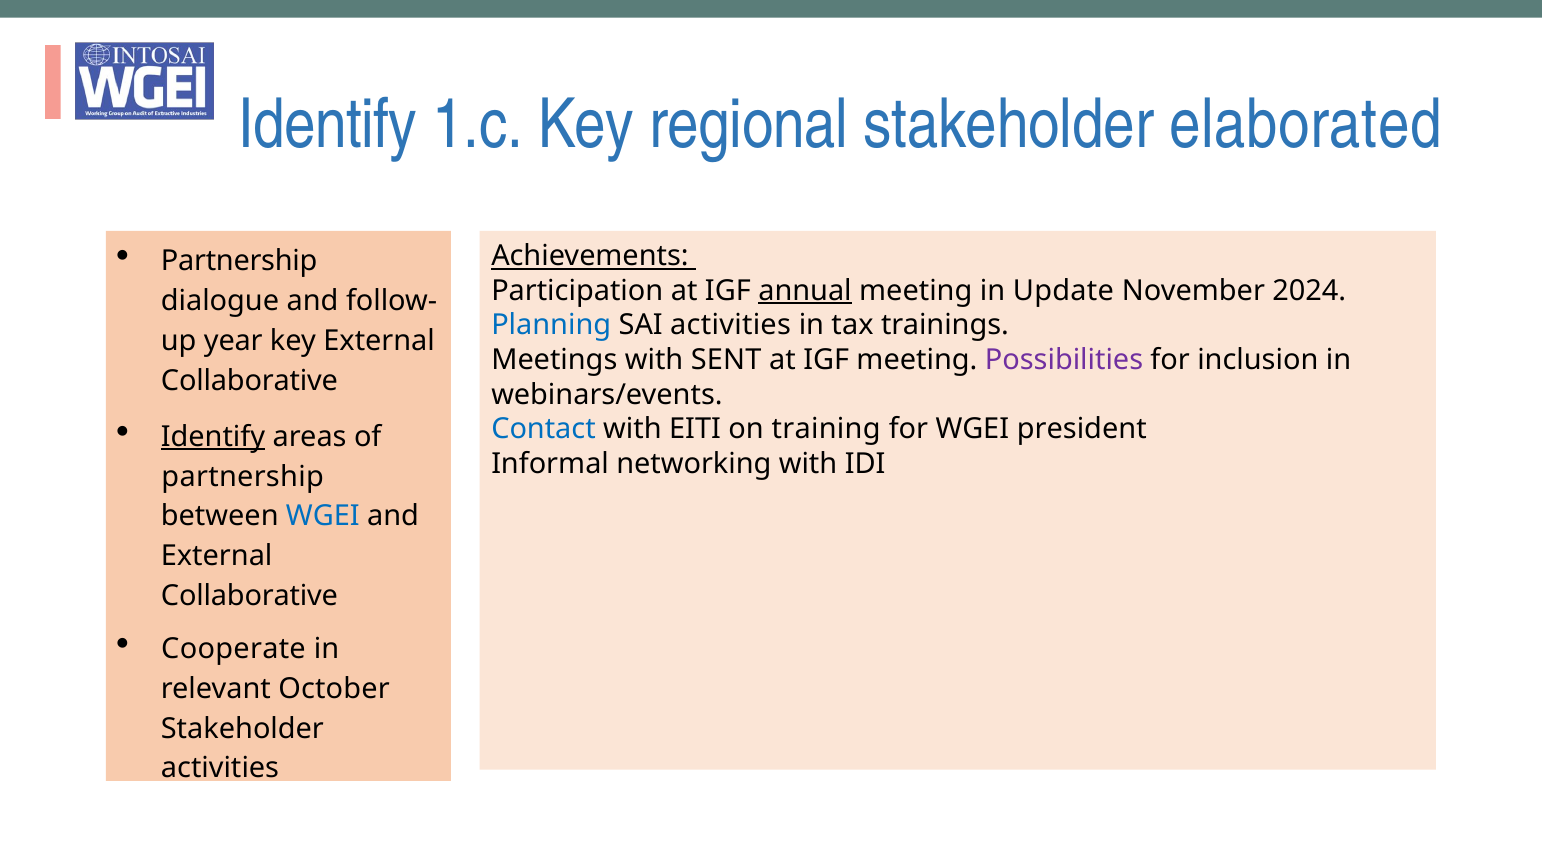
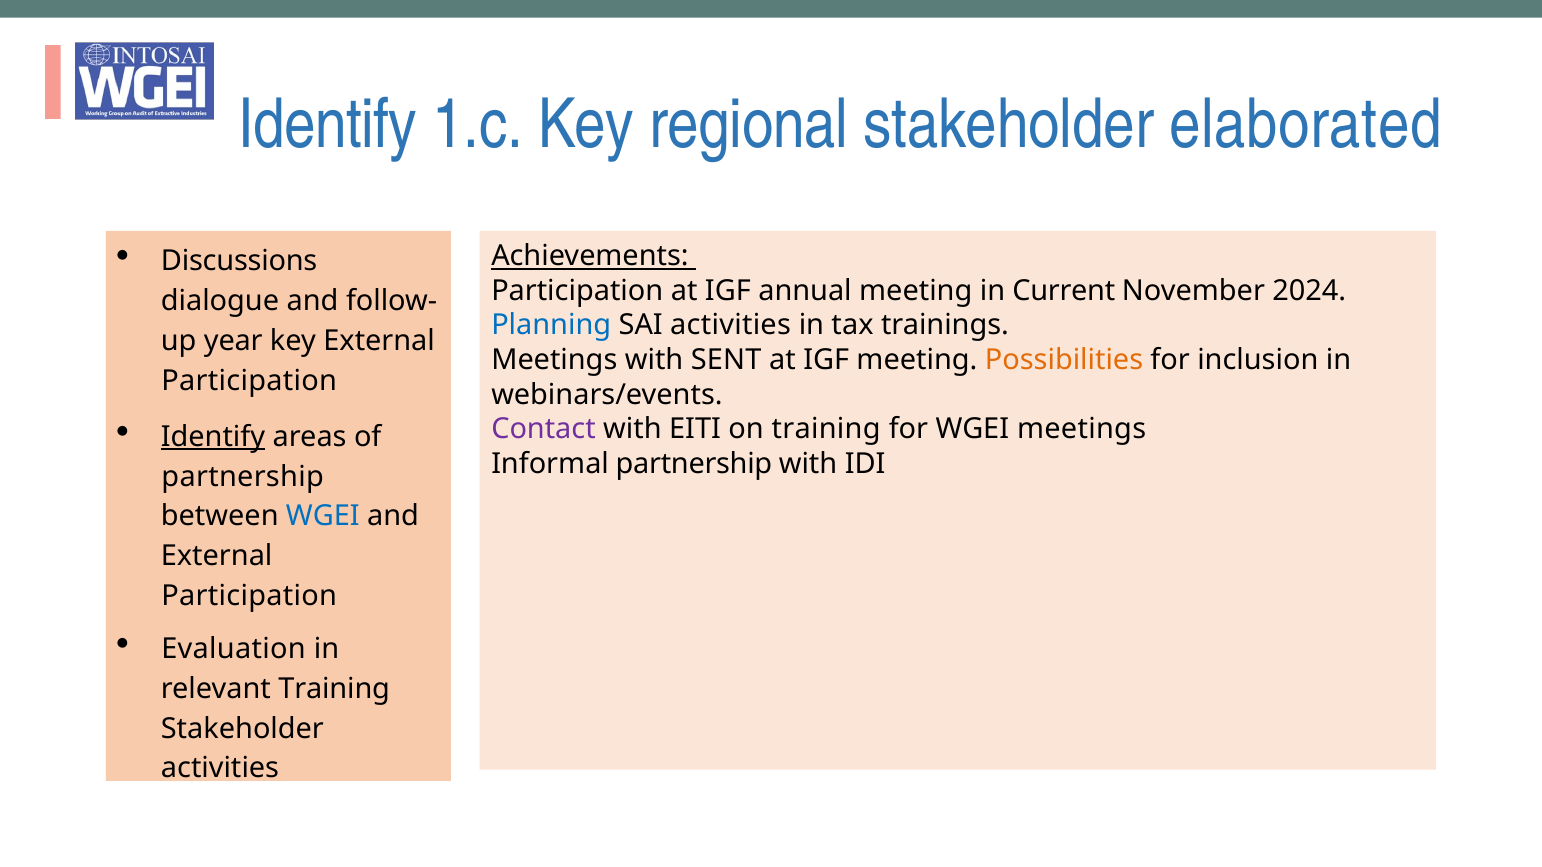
Partnership: Partnership -> Discussions (239, 261)
annual underline: present -> none (805, 291)
Update: Update -> Current (1064, 291)
Possibilities colour: purple -> orange (1064, 360)
Collaborative: Collaborative -> Participation (249, 381)
Contact colour: blue -> purple (544, 430)
WGEI president: president -> meetings (1082, 430)
Informal networking: networking -> partnership (694, 464)
Collaborative: Collaborative -> Participation (249, 596)
Cooperate: Cooperate -> Evaluation (234, 649)
relevant October: October -> Training (334, 689)
